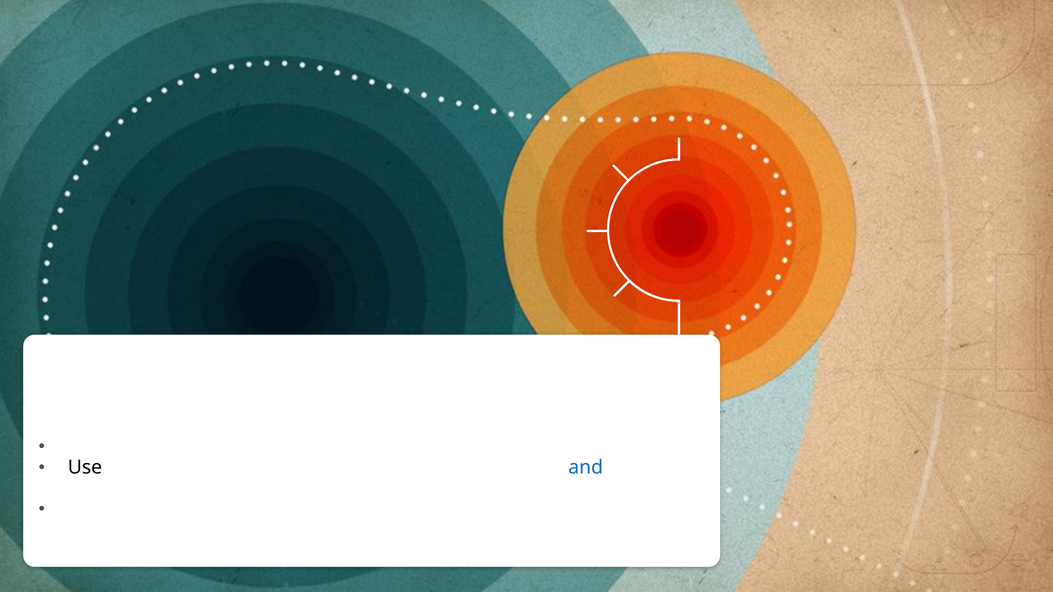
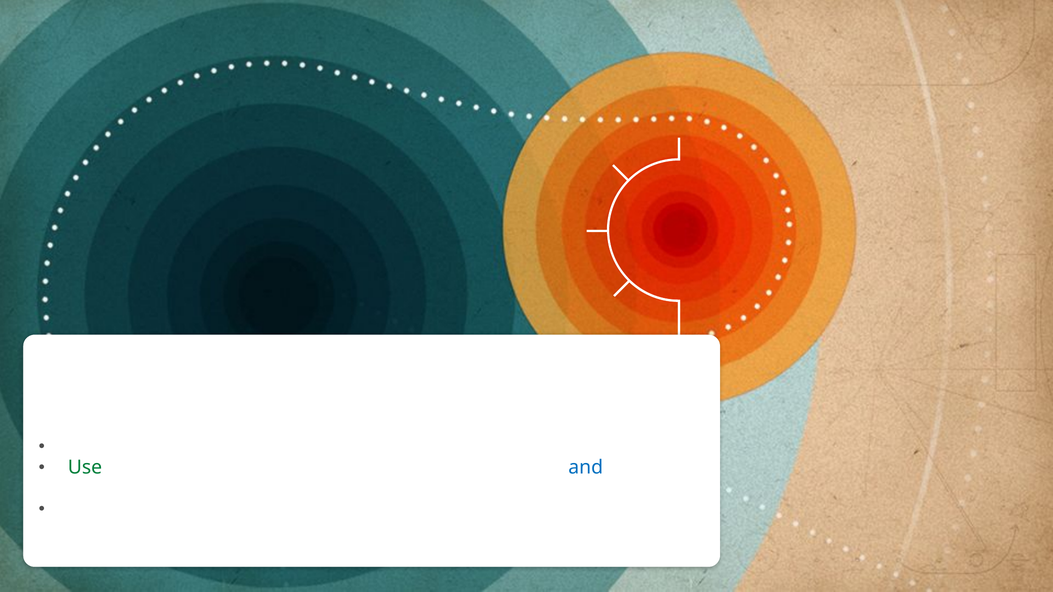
Use colour: black -> green (85, 468)
